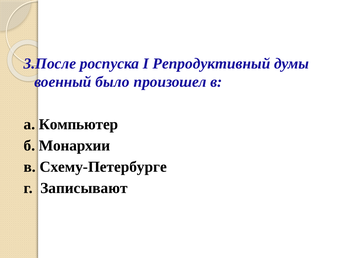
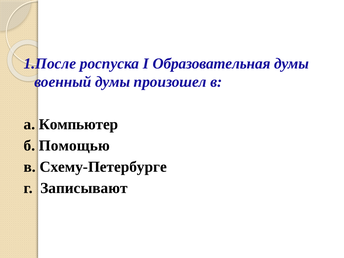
3.После: 3.После -> 1.После (50, 64)
Репродуктивный: Репродуктивный -> Образовательная (212, 64)
военный было: было -> думы (113, 82)
Монархии: Монархии -> Помощью (74, 146)
